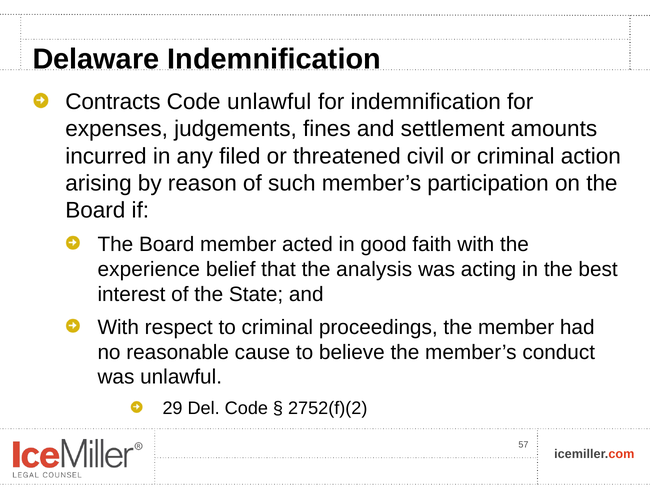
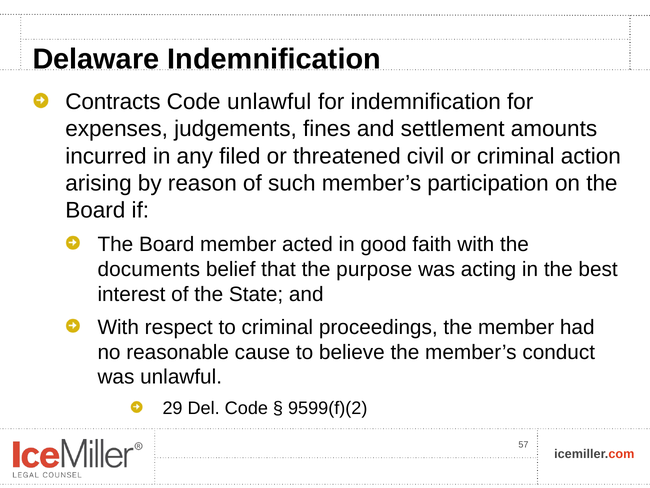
experience: experience -> documents (149, 269)
analysis: analysis -> purpose (374, 269)
2752(f)(2: 2752(f)(2 -> 9599(f)(2 (328, 408)
